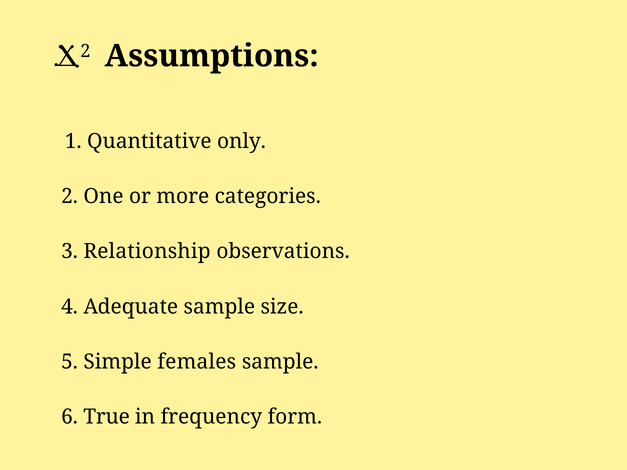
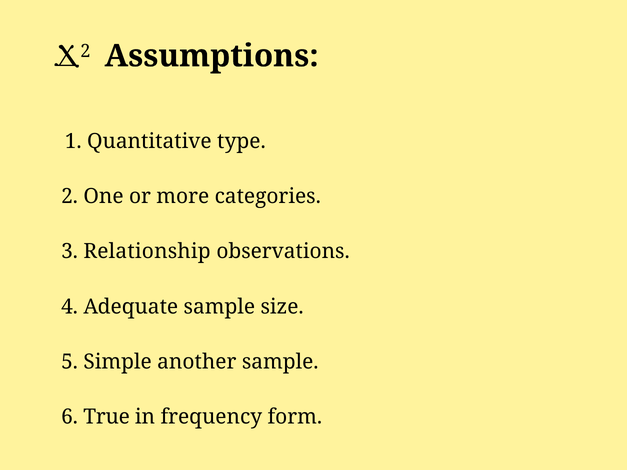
only: only -> type (241, 141)
females: females -> another (197, 362)
